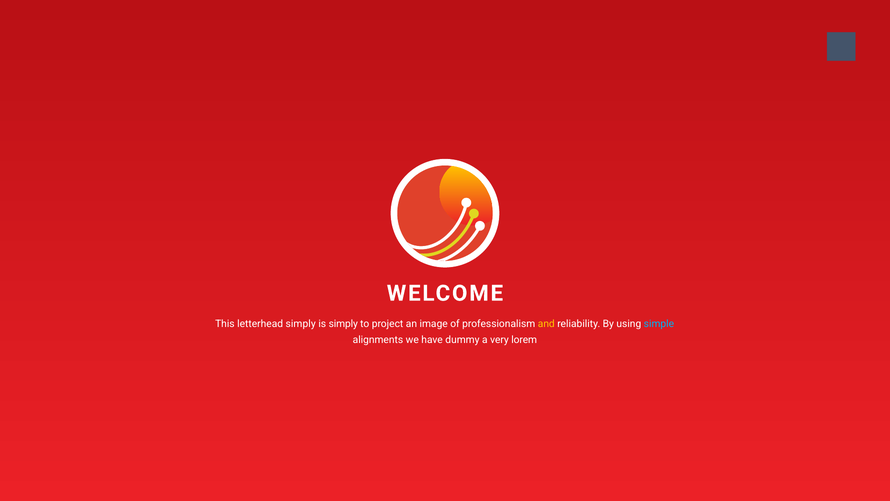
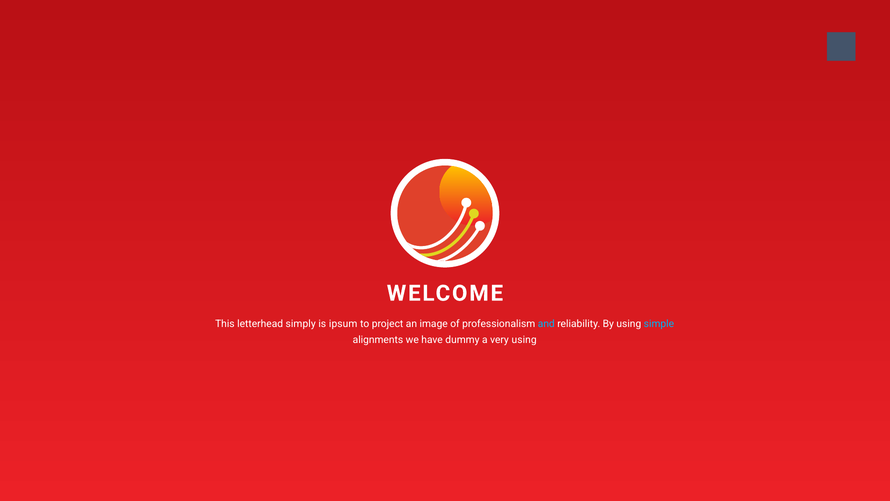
is simply: simply -> ipsum (343, 324)
and colour: yellow -> light blue (546, 324)
very lorem: lorem -> using (524, 340)
